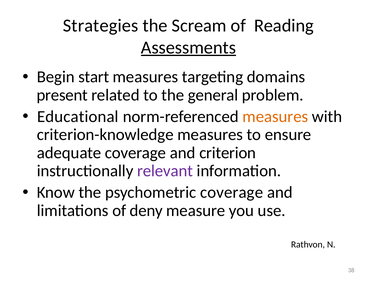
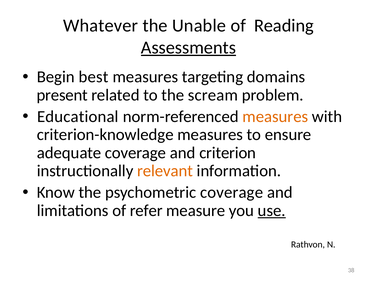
Strategies: Strategies -> Whatever (101, 25)
Scream: Scream -> Unable (199, 25)
start: start -> best (94, 77)
general: general -> scream (213, 95)
relevant colour: purple -> orange (165, 171)
deny: deny -> refer (146, 210)
use underline: none -> present (272, 210)
